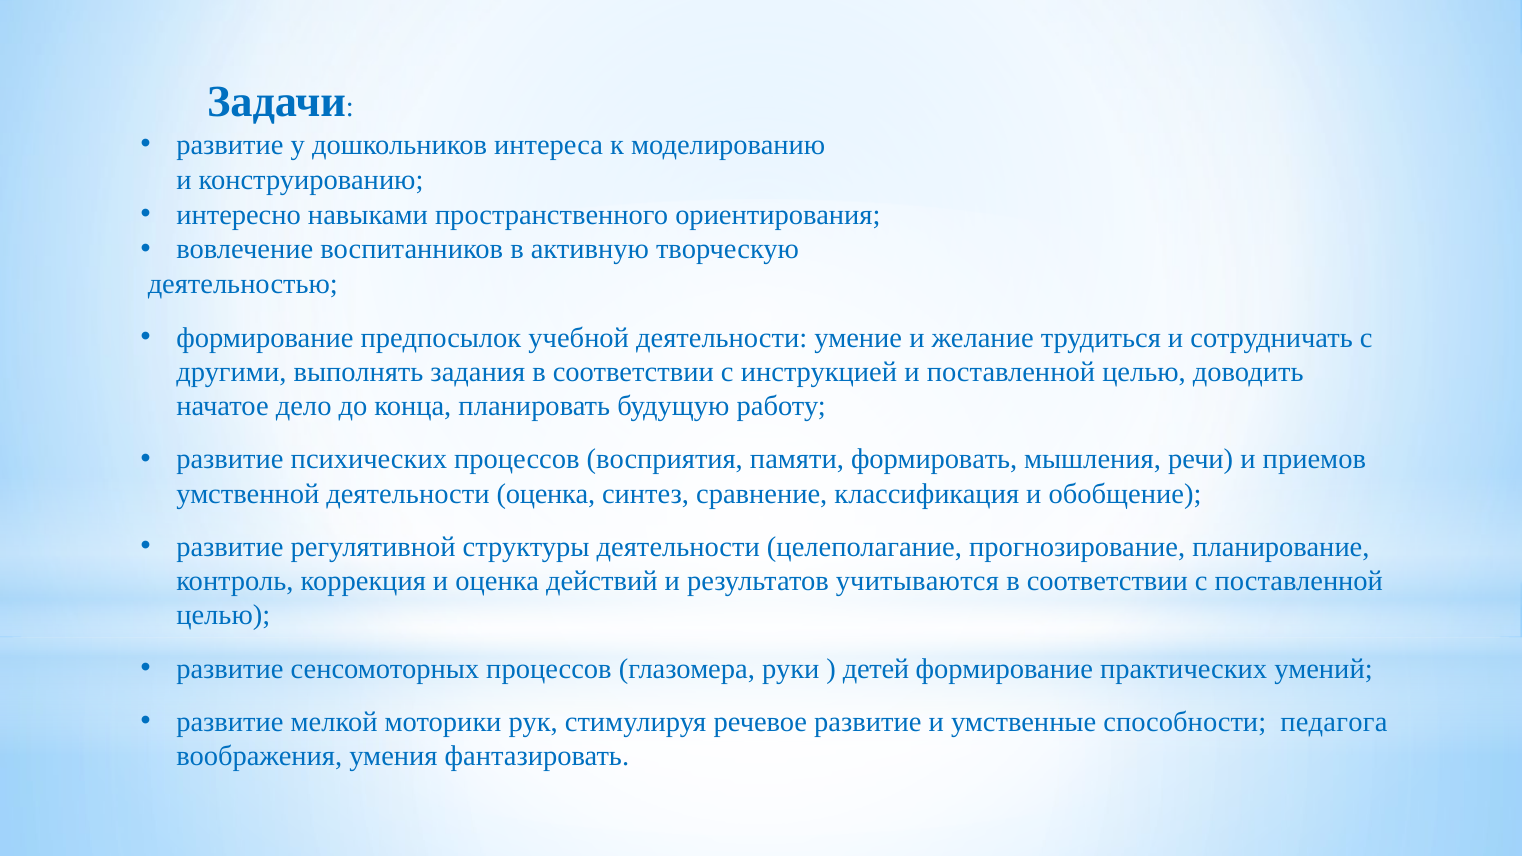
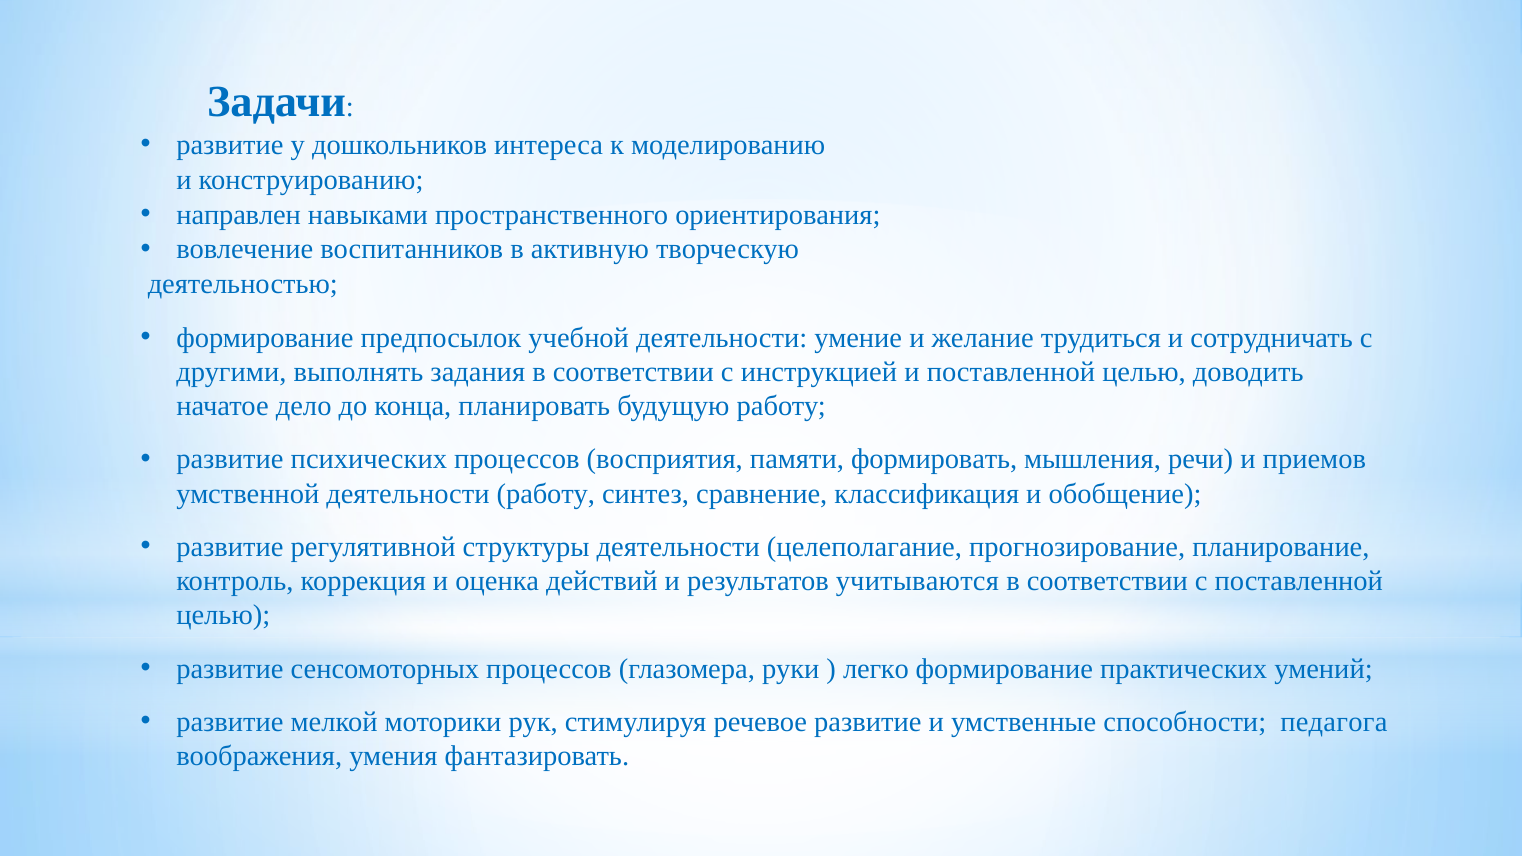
интересно: интересно -> направлен (239, 215)
деятельности оценка: оценка -> работу (546, 494)
детей: детей -> легко (876, 669)
